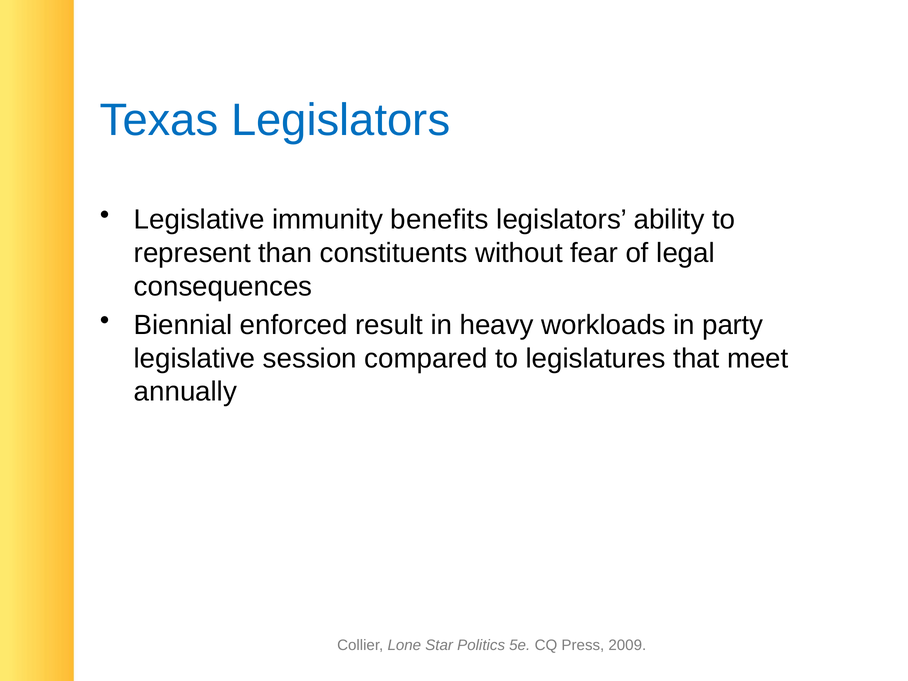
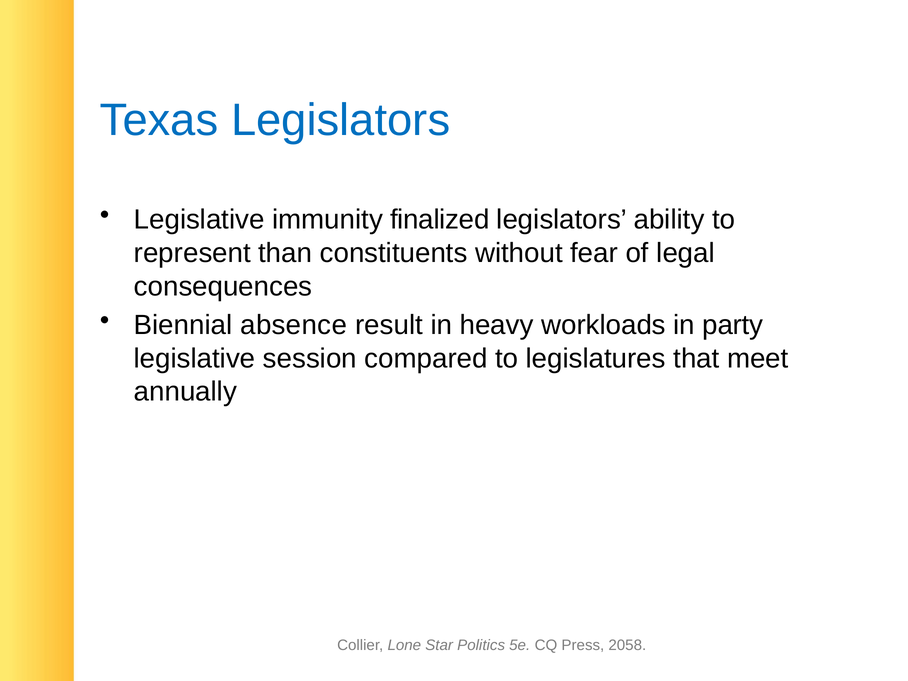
benefits: benefits -> finalized (440, 220)
enforced: enforced -> absence (294, 325)
2009: 2009 -> 2058 (627, 645)
